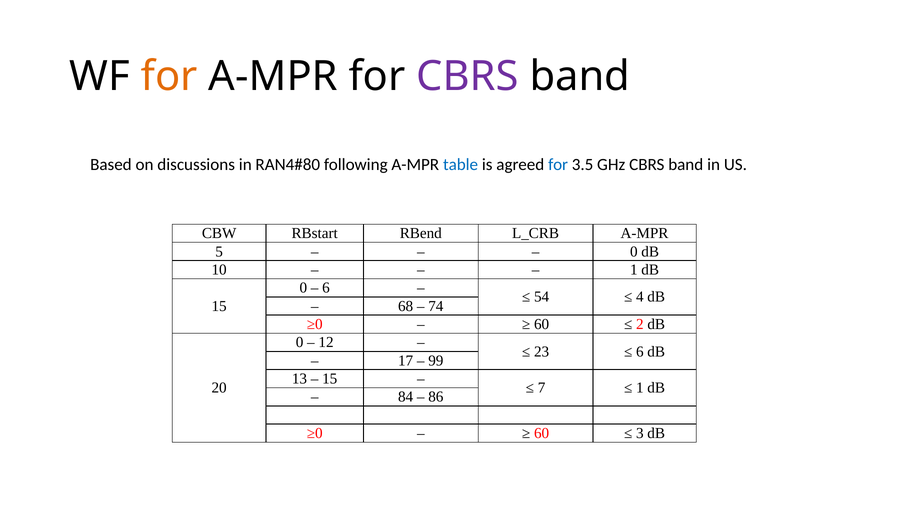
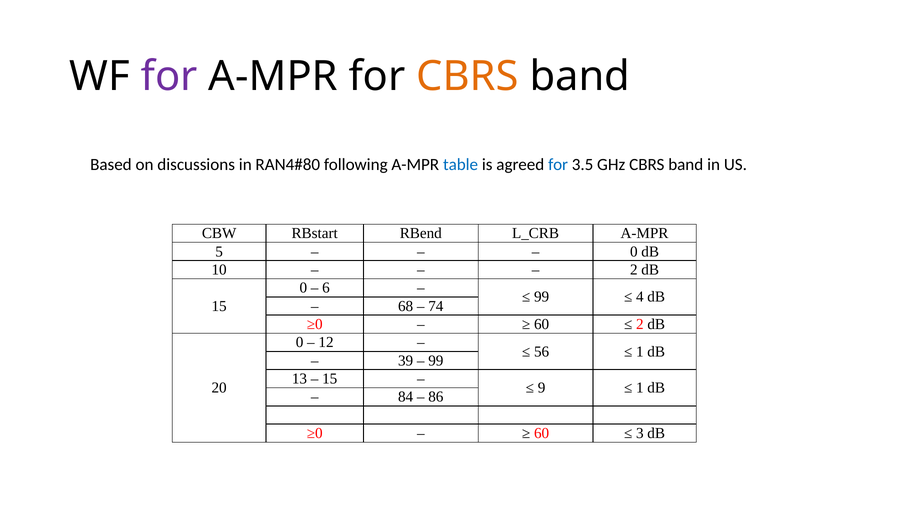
for colour: orange -> purple (169, 77)
CBRS colour: purple -> orange (468, 77)
1: 1 -> 2 (634, 269)
54: 54 -> 99 (542, 297)
23: 23 -> 56 (542, 351)
6: 6 -> 1 (640, 351)
17: 17 -> 39 (406, 360)
7: 7 -> 9 (542, 387)
